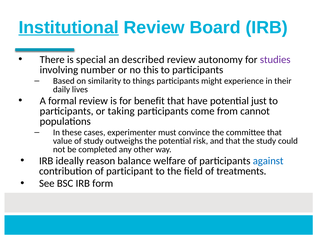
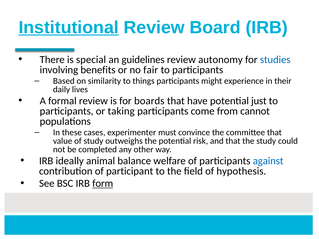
described: described -> guidelines (143, 60)
studies colour: purple -> blue (275, 60)
number: number -> benefits (98, 70)
this: this -> fair (151, 70)
benefit: benefit -> boards (149, 101)
reason: reason -> animal (101, 161)
treatments: treatments -> hypothesis (241, 171)
form underline: none -> present (103, 184)
